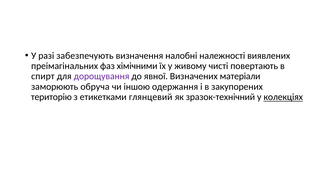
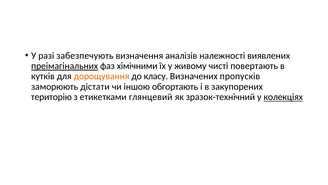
налобні: налобні -> аналізів (181, 55)
преімагінальних underline: none -> present (65, 66)
спирт: спирт -> кутків (43, 76)
дорощування colour: purple -> orange (102, 76)
явної: явної -> класу (156, 76)
матеріали: матеріали -> пропусків (240, 76)
обруча: обруча -> дістати (95, 86)
одержання: одержання -> обгортають (175, 86)
